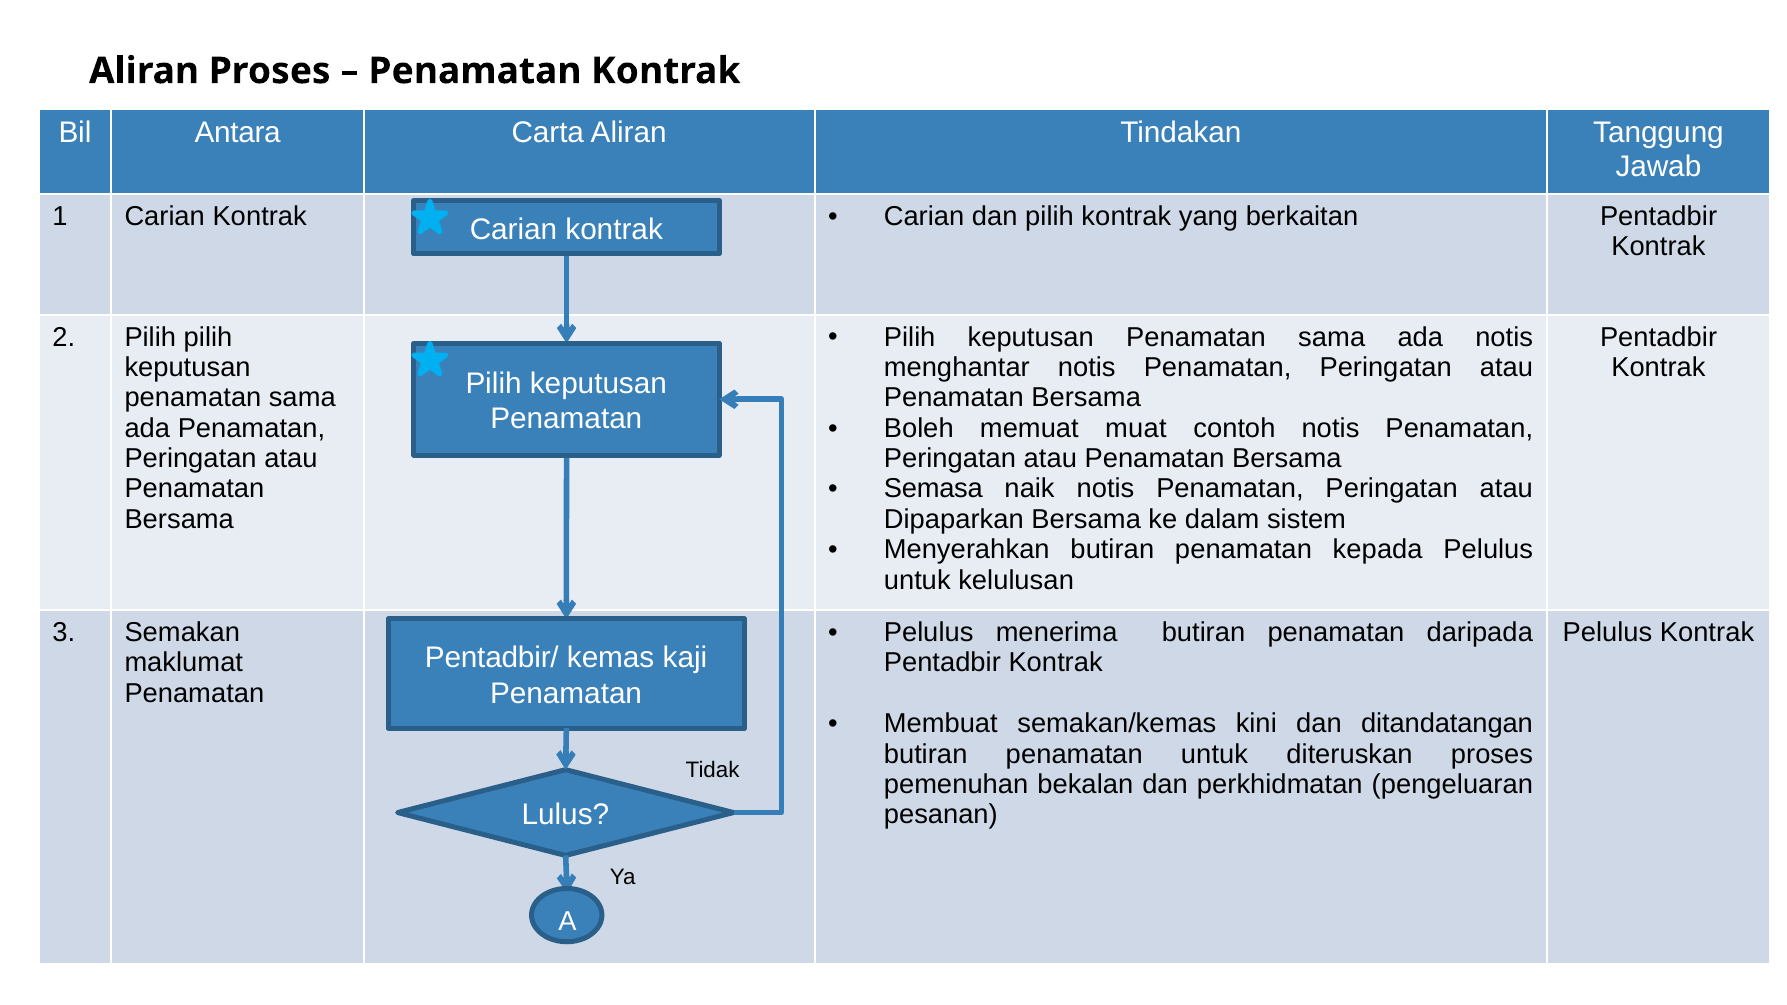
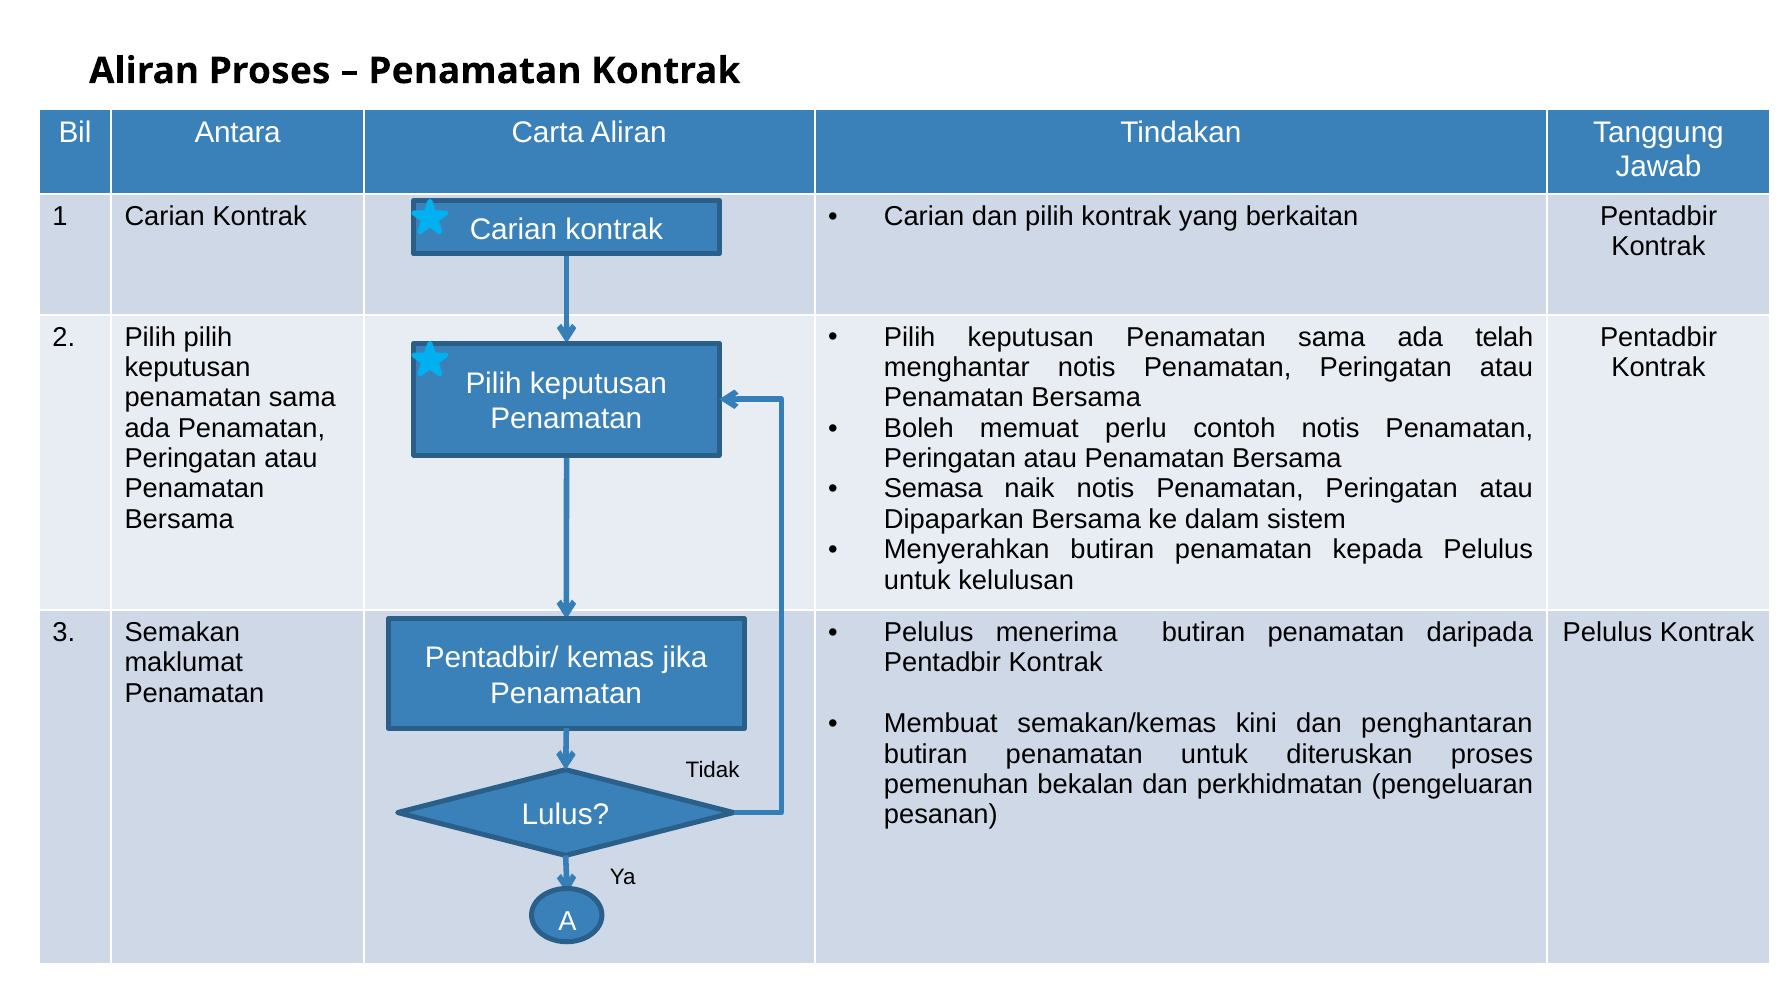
ada notis: notis -> telah (1504, 337)
muat: muat -> perlu (1136, 428)
kaji: kaji -> jika (685, 658)
ditandatangan: ditandatangan -> penghantaran (1447, 724)
